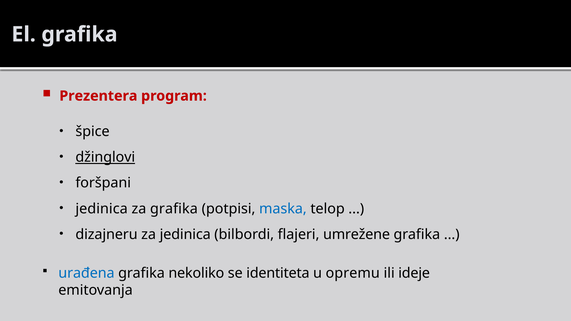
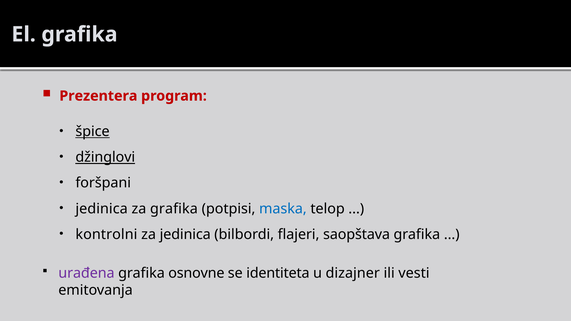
špice underline: none -> present (93, 132)
dizajneru: dizajneru -> kontrolni (106, 234)
umrežene: umrežene -> saopštava (357, 234)
urađena colour: blue -> purple (86, 273)
nekoliko: nekoliko -> osnovne (196, 273)
opremu: opremu -> dizajner (353, 273)
ideje: ideje -> vesti (414, 273)
